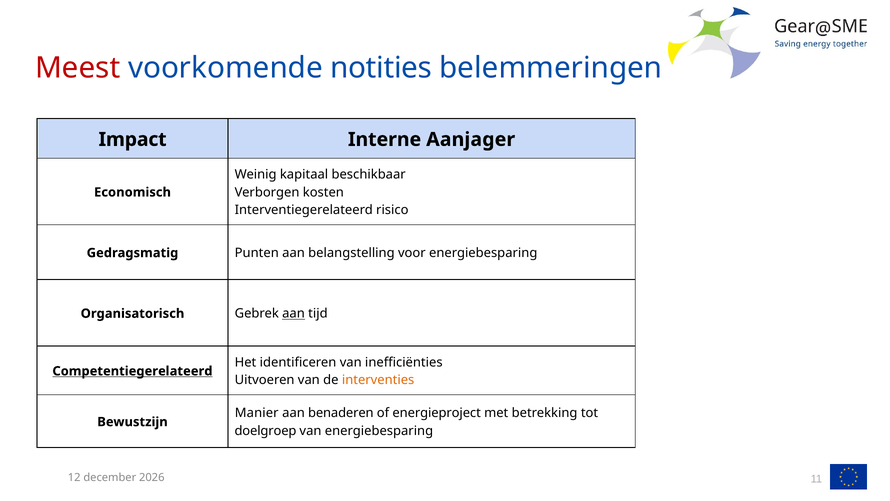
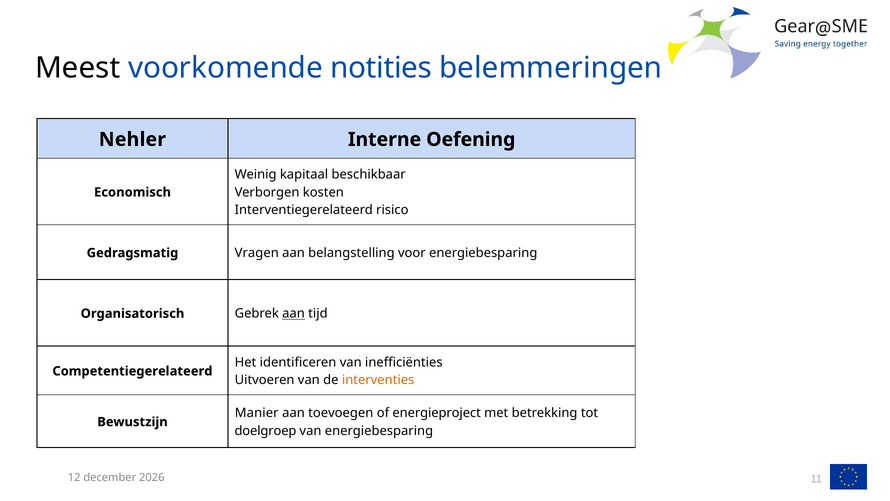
Meest colour: red -> black (78, 68)
Impact: Impact -> Nehler (132, 139)
Aanjager: Aanjager -> Oefening (471, 139)
Punten: Punten -> Vragen (257, 253)
Competentiegerelateerd underline: present -> none (132, 371)
benaderen: benaderen -> toevoegen (341, 413)
